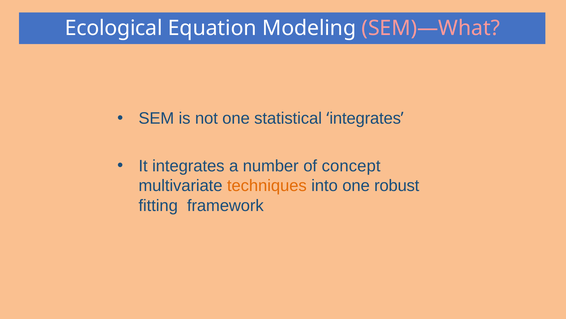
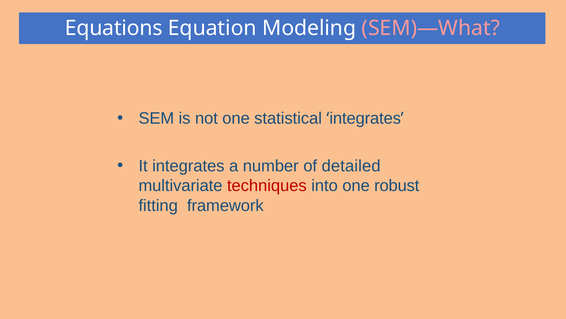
Ecological: Ecological -> Equations (114, 28)
concept: concept -> detailed (351, 166)
techniques colour: orange -> red (267, 185)
